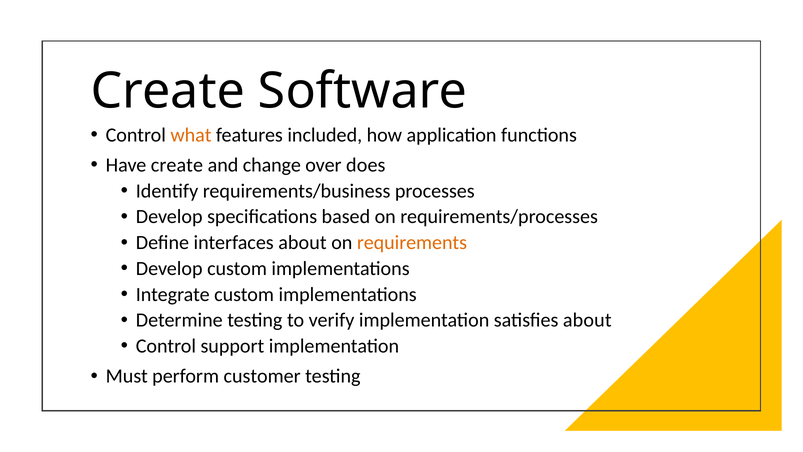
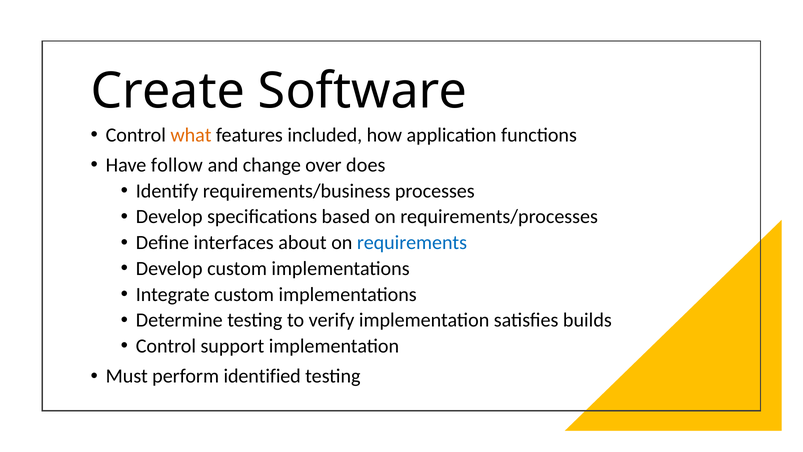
Have create: create -> follow (177, 165)
requirements colour: orange -> blue (412, 243)
satisfies about: about -> builds (587, 320)
customer: customer -> identified (262, 376)
